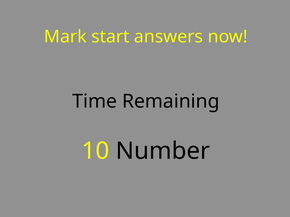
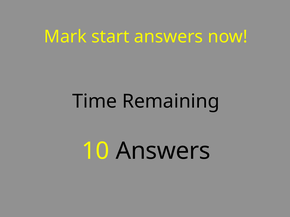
10 Number: Number -> Answers (163, 151)
